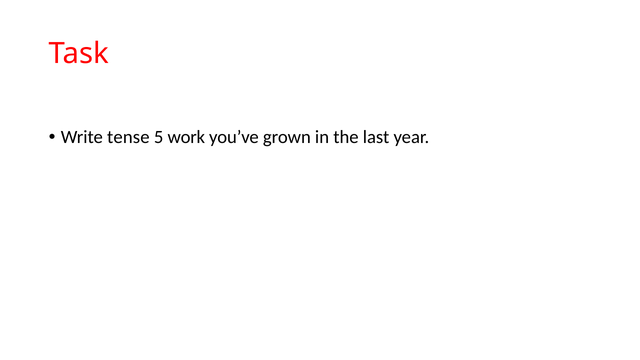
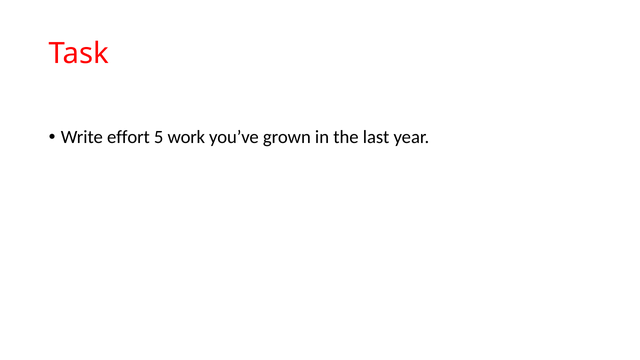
tense: tense -> effort (128, 137)
